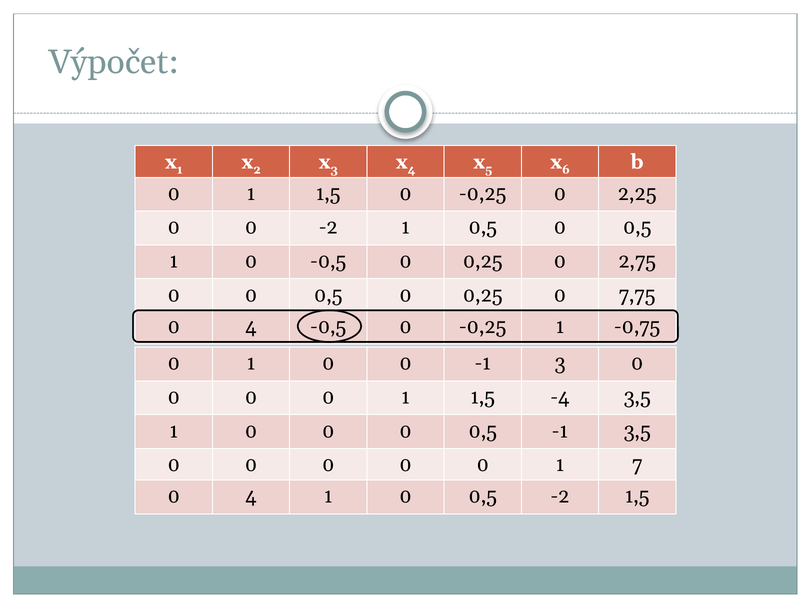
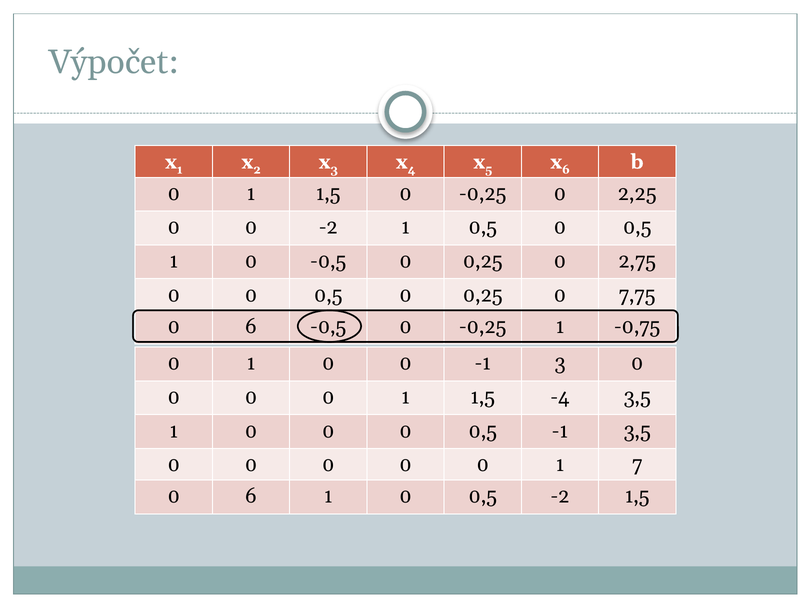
4: 4 -> 6 (251, 327)
4: 4 -> 6 (251, 496)
